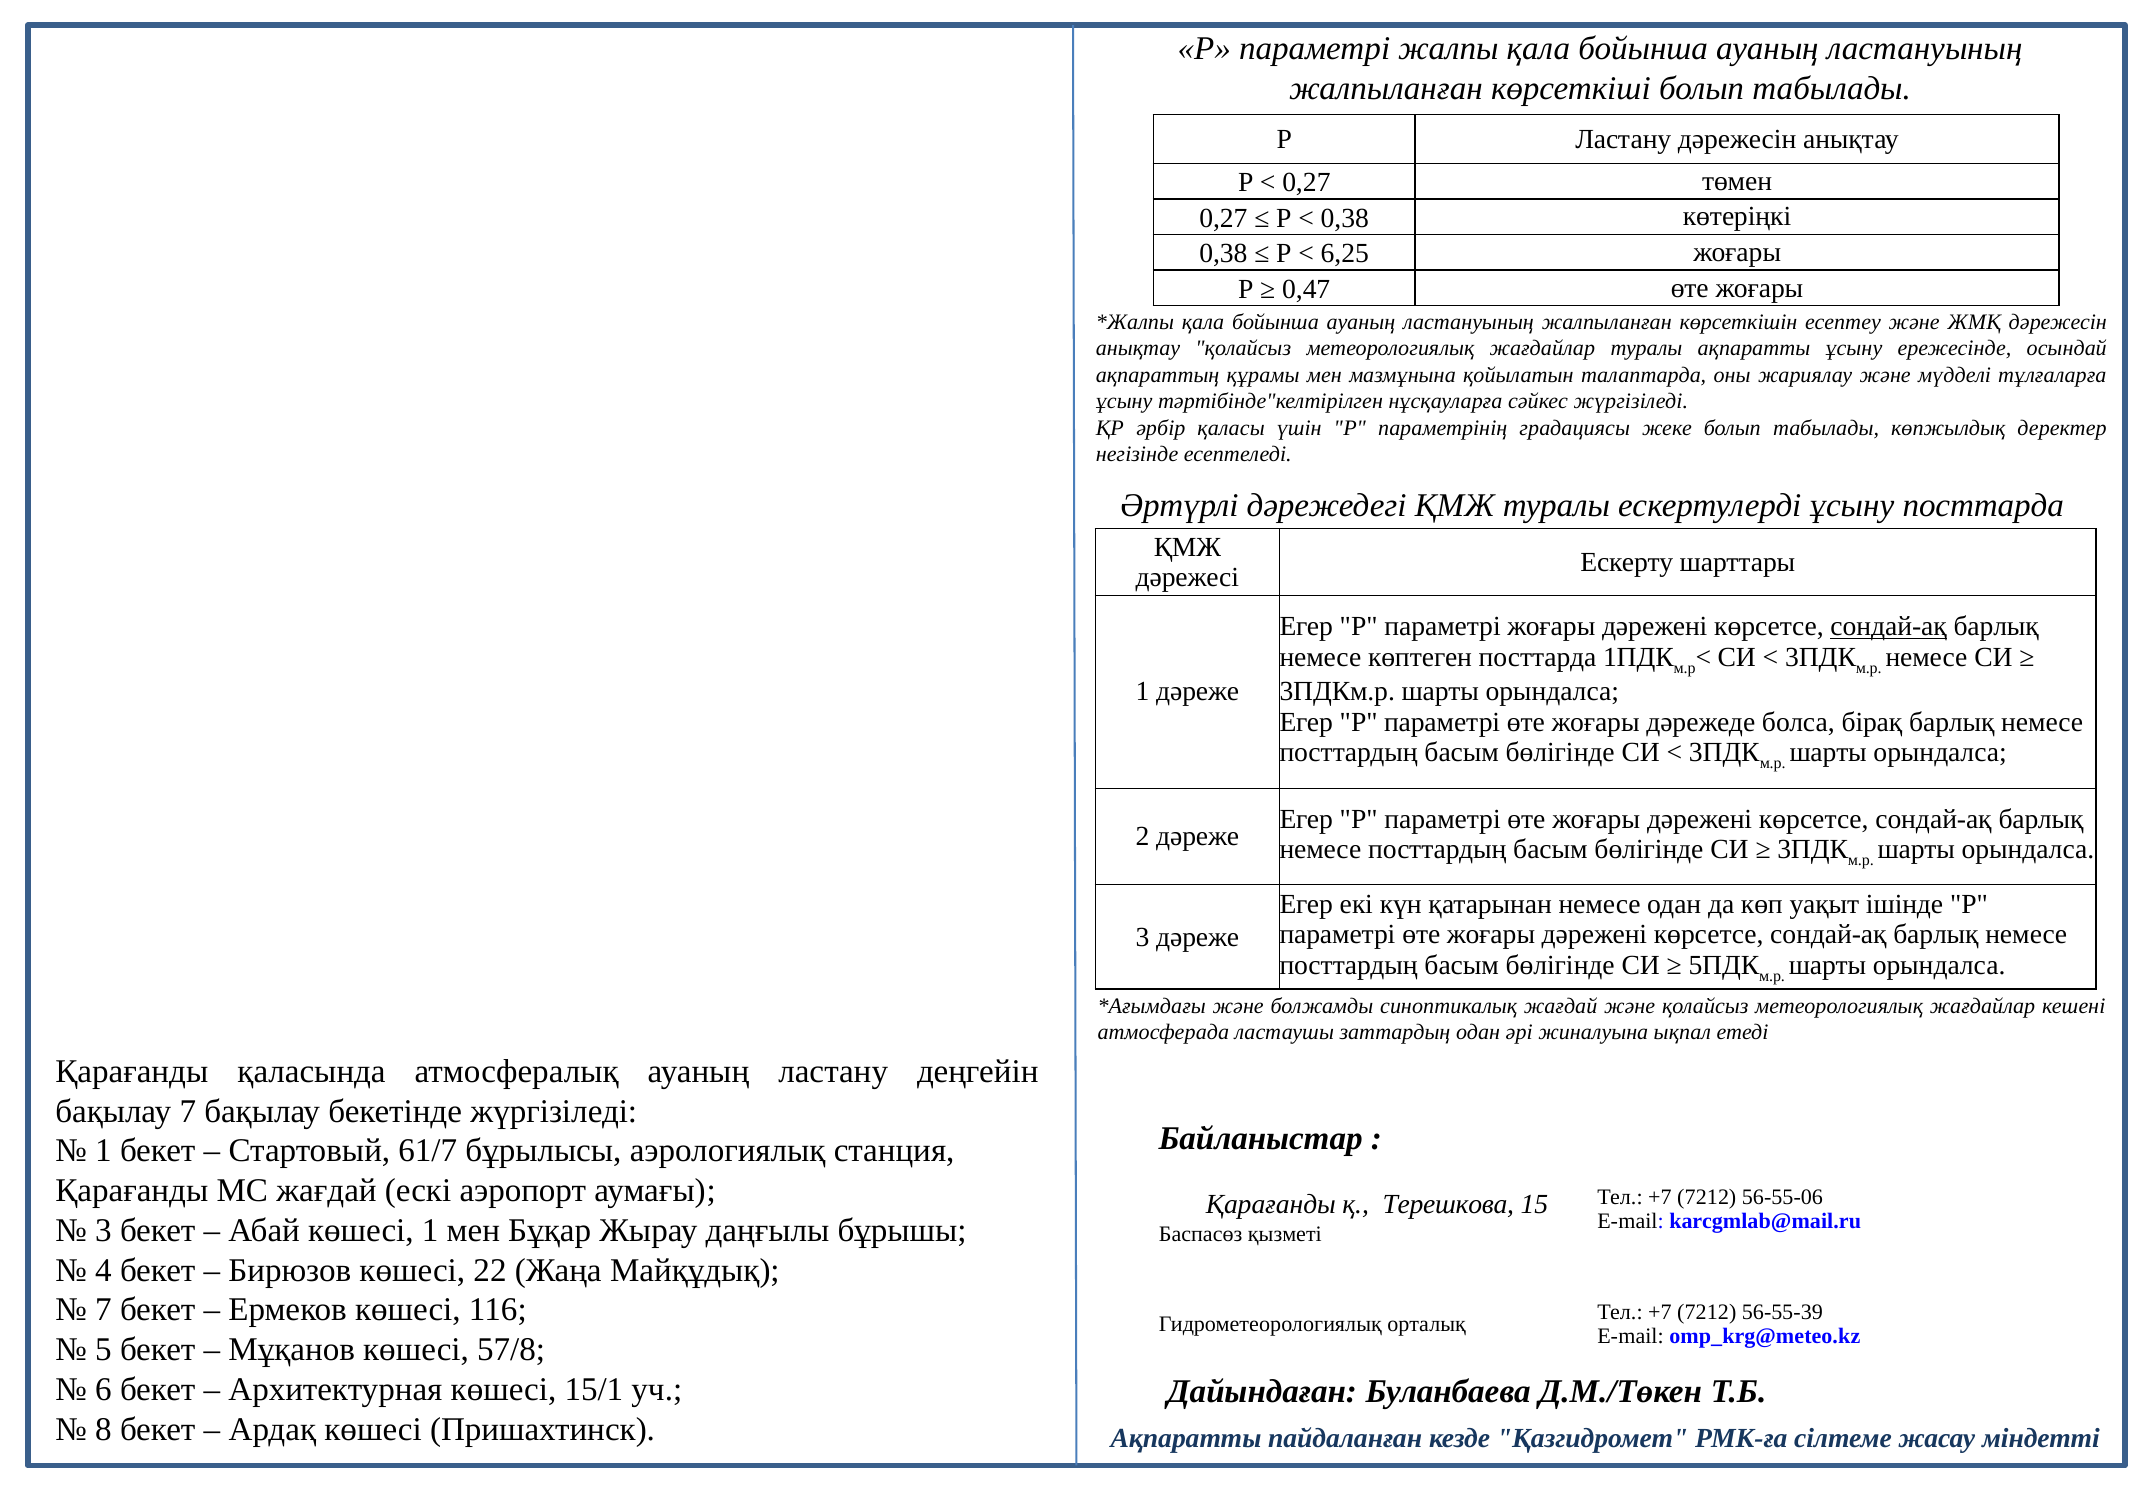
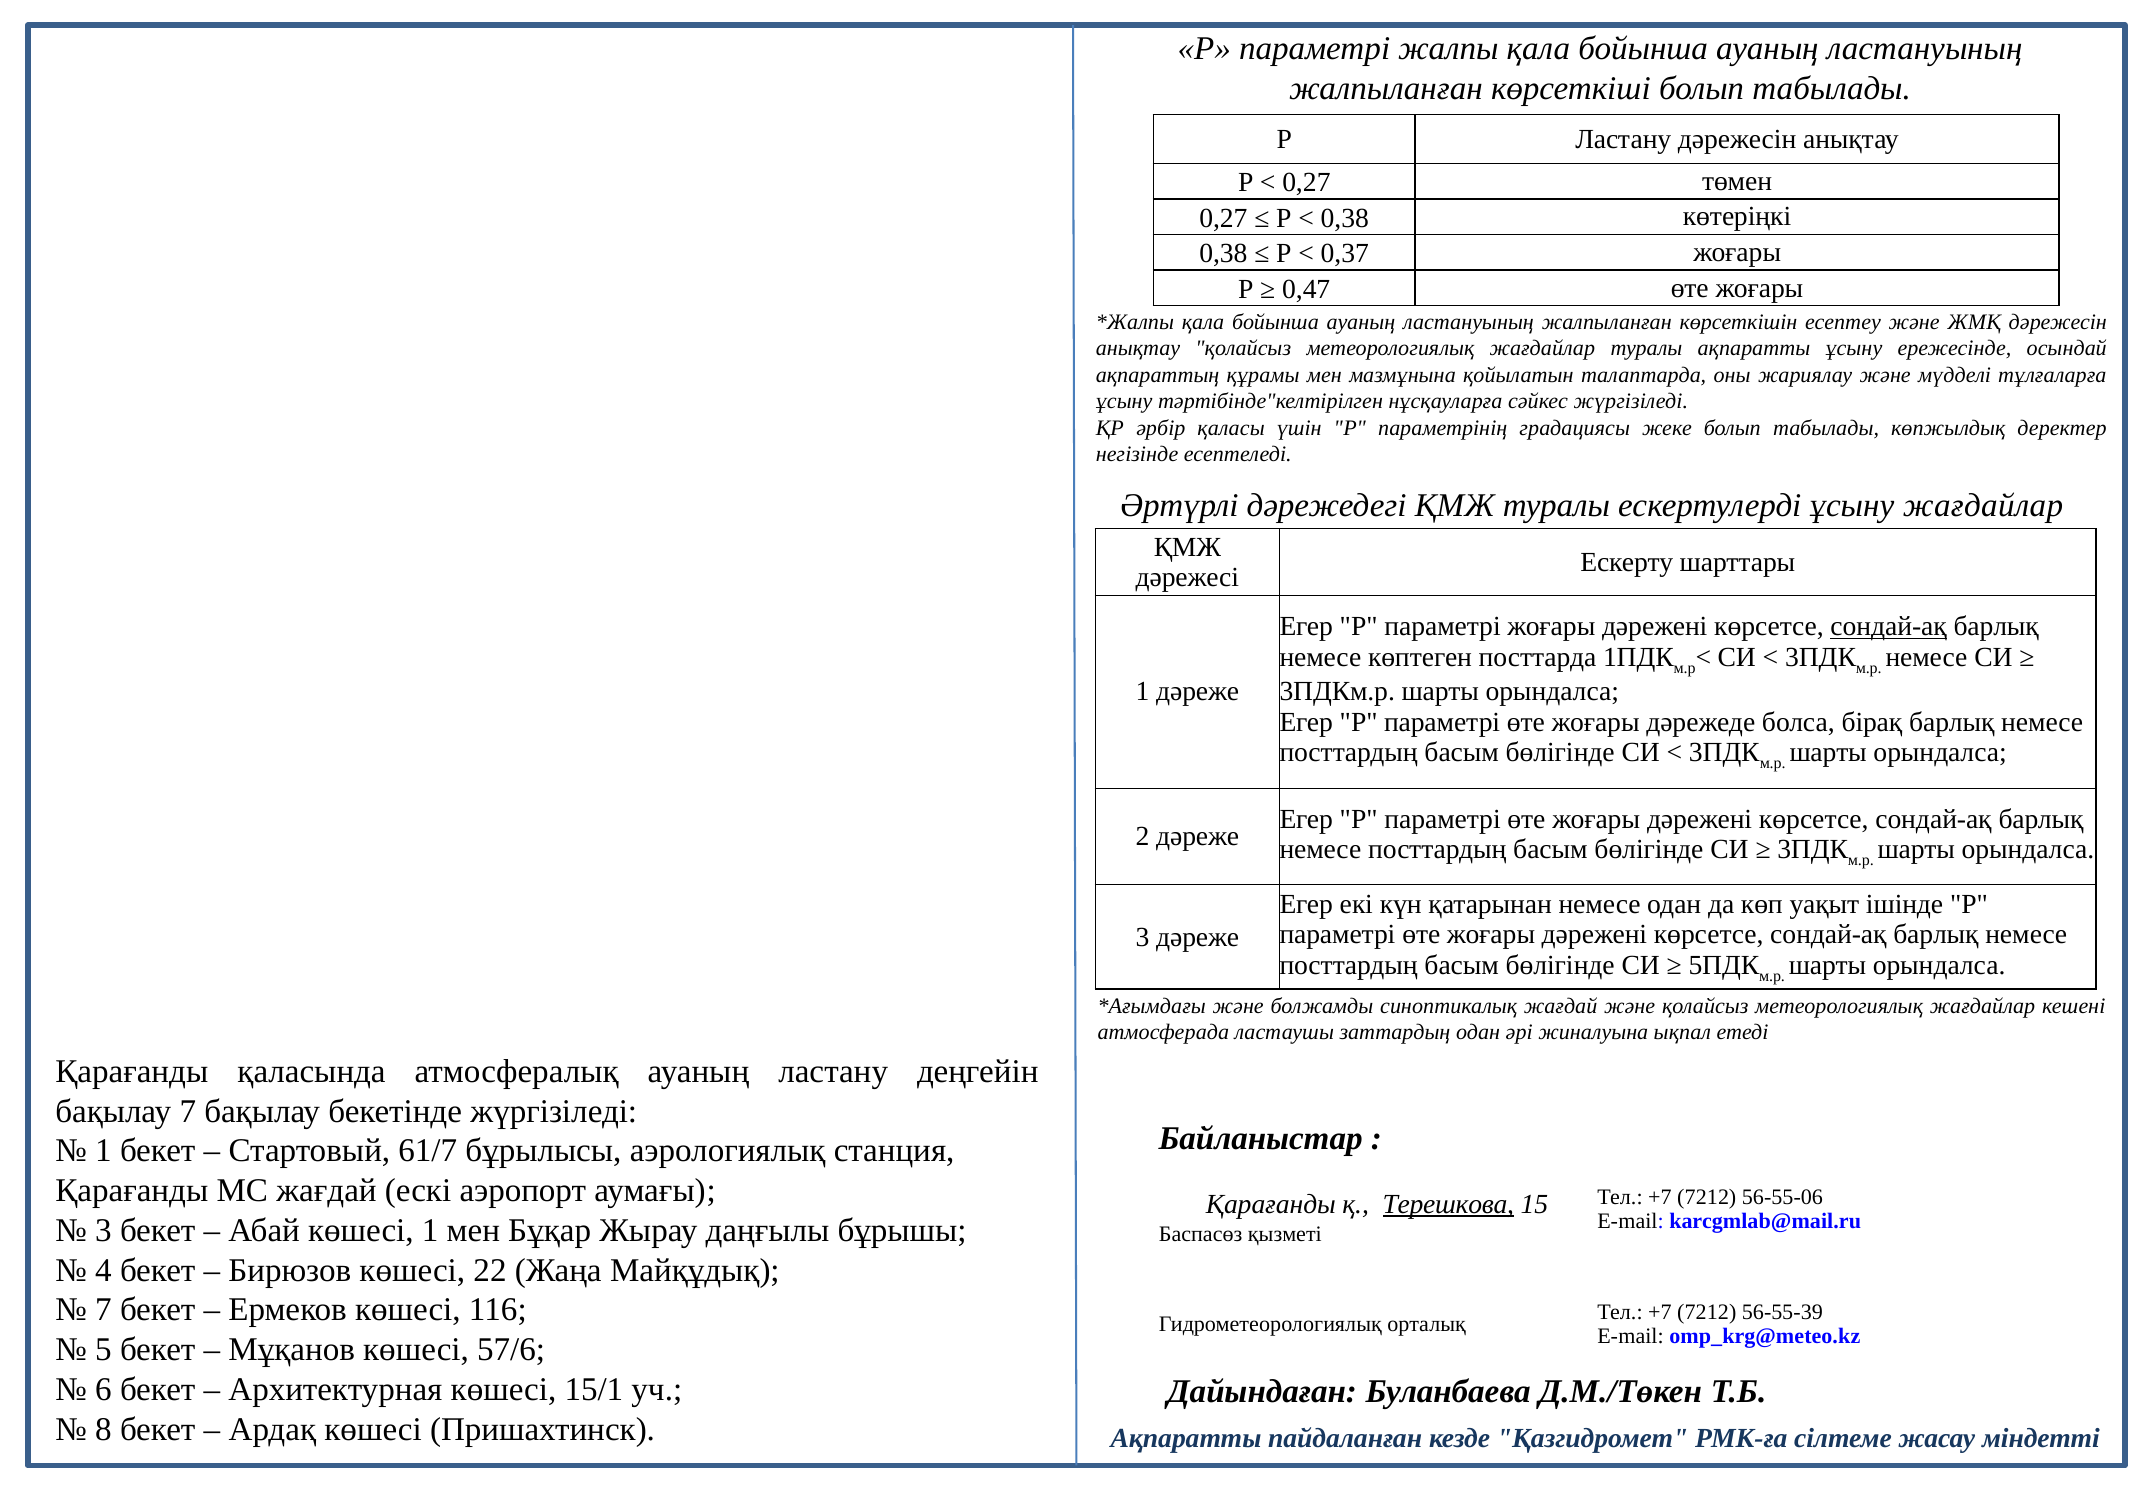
6,25: 6,25 -> 0,37 (1345, 253)
ұсыну посттарда: посттарда -> жағдайлар (1983, 506)
Терешкова underline: none -> present (1448, 1204)
57/8: 57/8 -> 57/6 (511, 1349)
